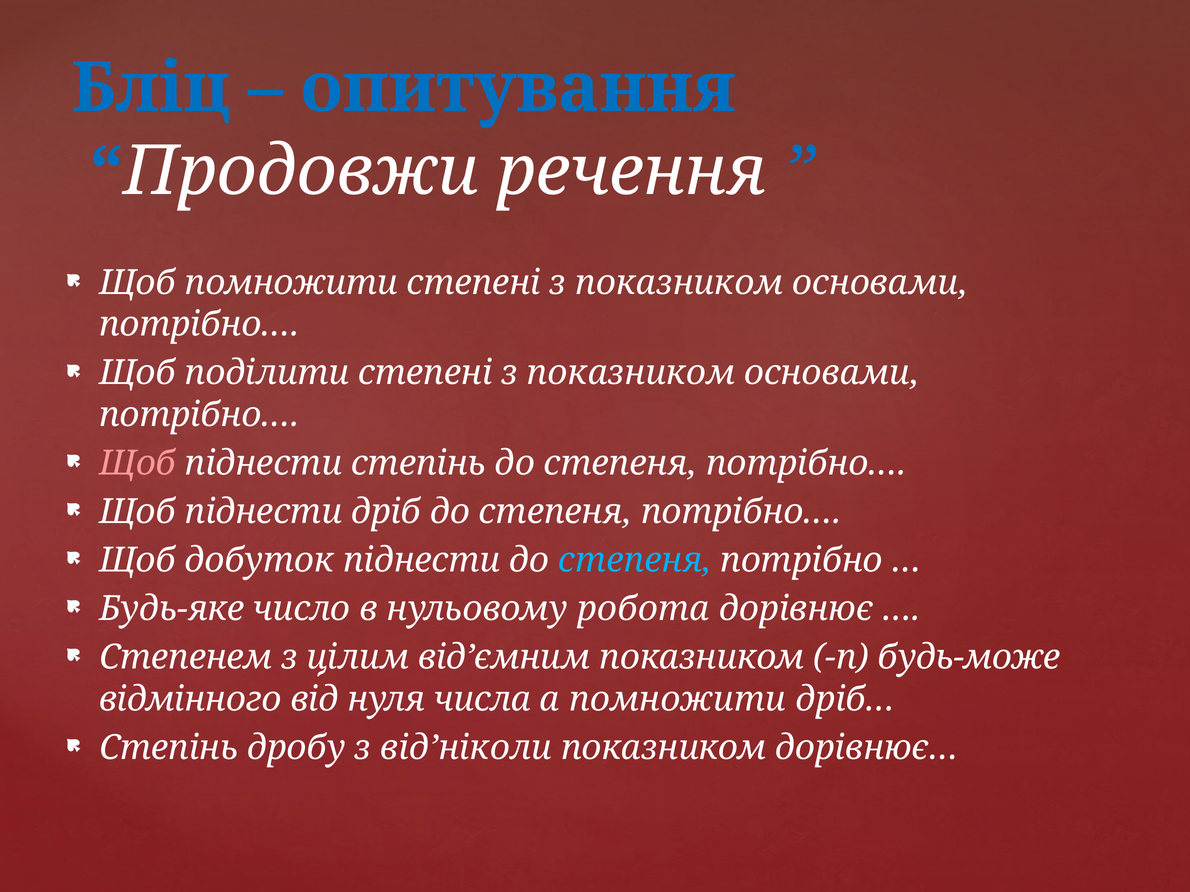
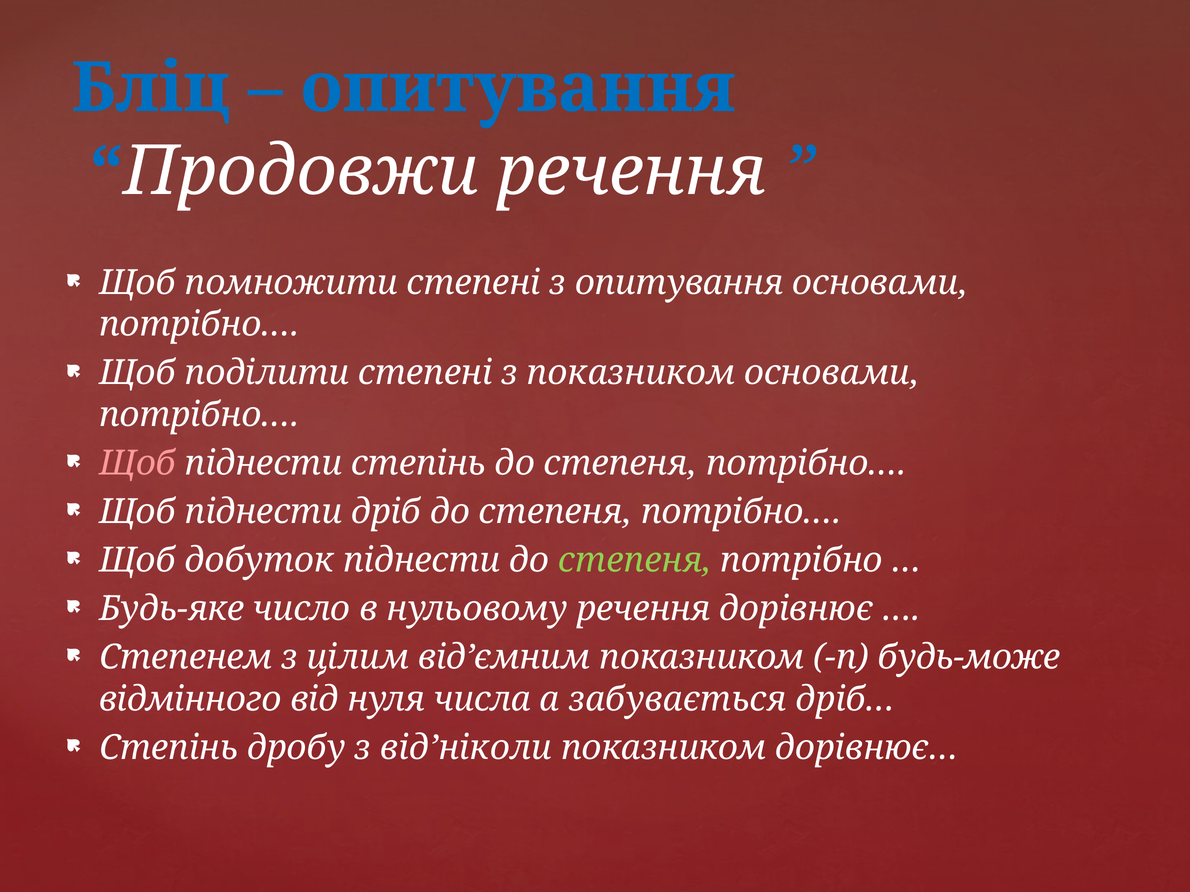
помножити степені з показником: показником -> опитування (679, 283)
степеня colour: light blue -> light green (635, 561)
нульовому робота: робота -> речення (644, 609)
а помножити: помножити -> забувається (678, 699)
